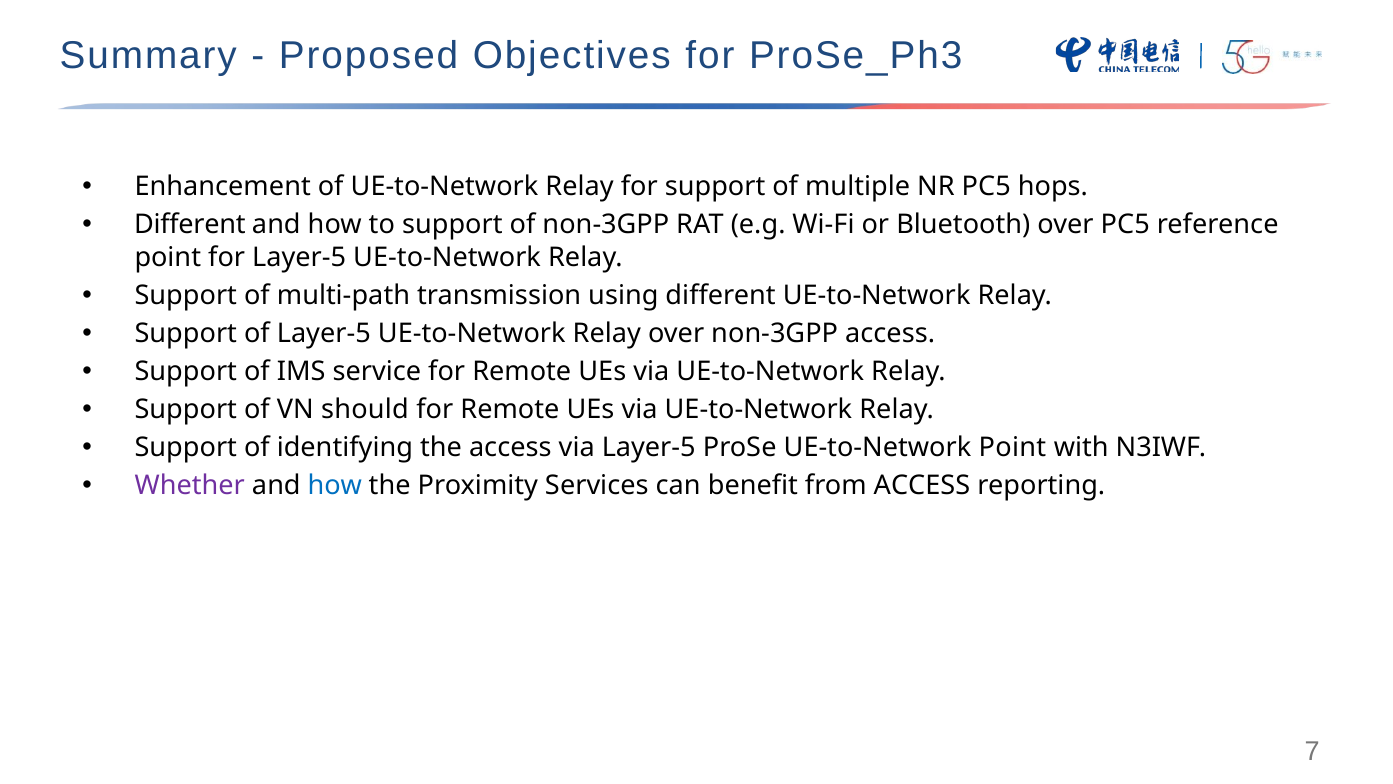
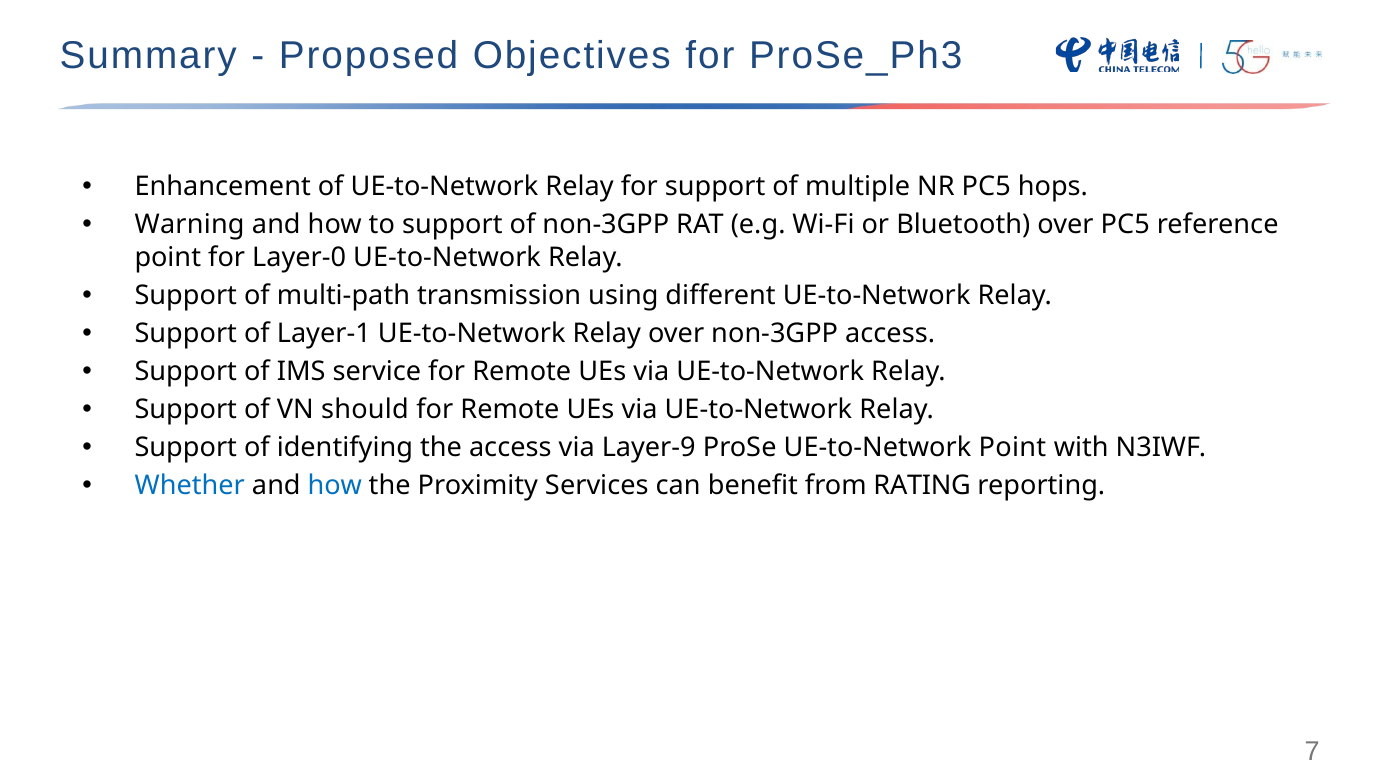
Different: Different -> Warning (190, 225)
for Layer-5: Layer-5 -> Layer-0 (299, 257)
of Layer-5: Layer-5 -> Layer-1 (324, 333)
via Layer-5: Layer-5 -> Layer-9 (649, 447)
Whether colour: purple -> blue (190, 485)
from ACCESS: ACCESS -> RATING (922, 485)
